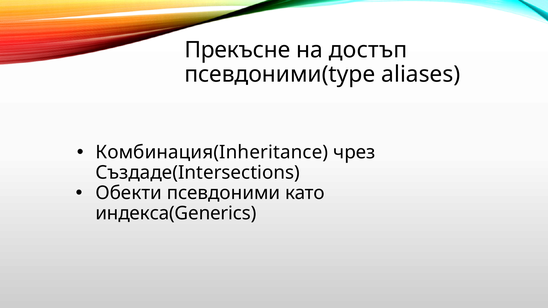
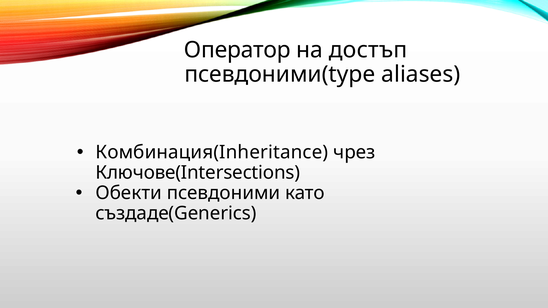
Прекъсне: Прекъсне -> Оператор (237, 50)
Създаде(Intersections: Създаде(Intersections -> Ключове(Intersections (198, 173)
индекса(Generics: индекса(Generics -> създаде(Generics (176, 214)
